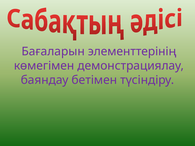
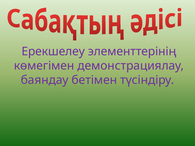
Бағаларын: Бағаларын -> Ерекшелеу (53, 52)
